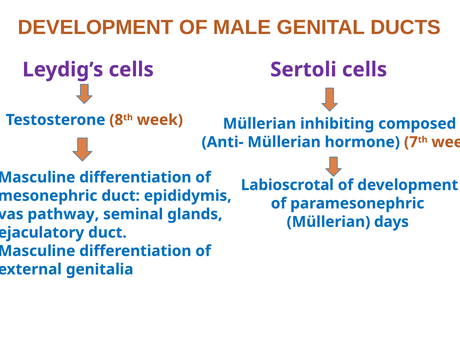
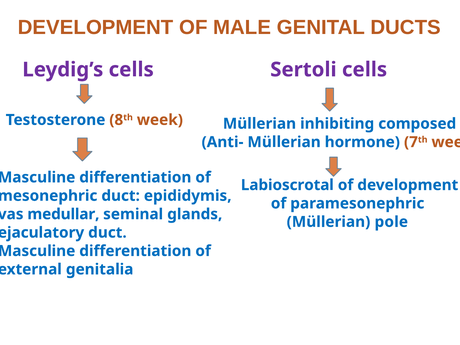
pathway: pathway -> medullar (63, 214)
days: days -> pole (391, 222)
